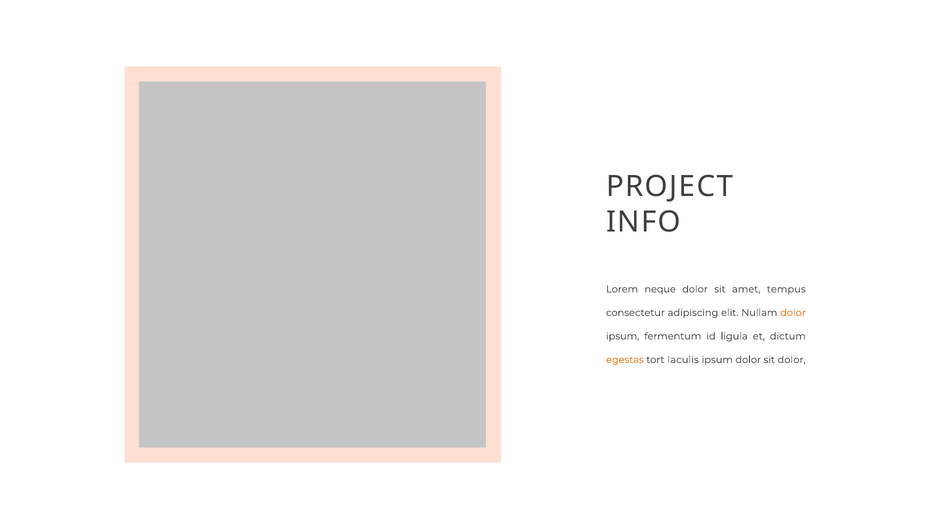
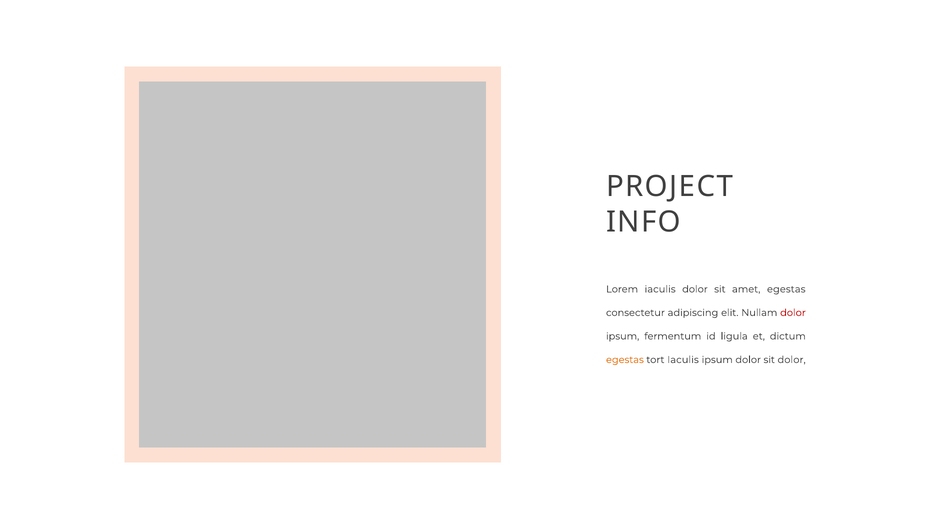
Lorem neque: neque -> iaculis (660, 289)
amet tempus: tempus -> egestas (786, 289)
dolor colour: orange -> red (793, 313)
